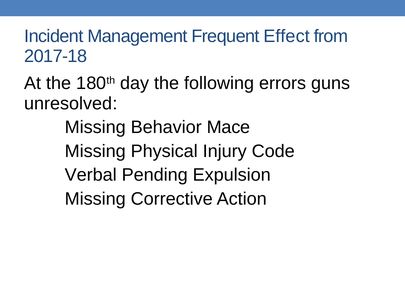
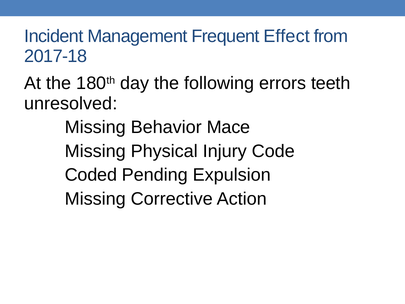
guns: guns -> teeth (331, 83)
Verbal: Verbal -> Coded (91, 175)
